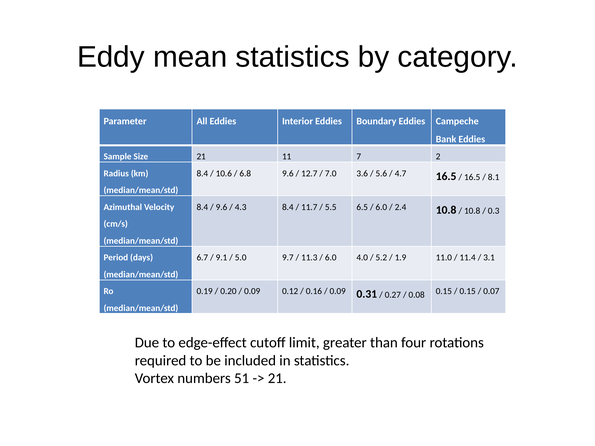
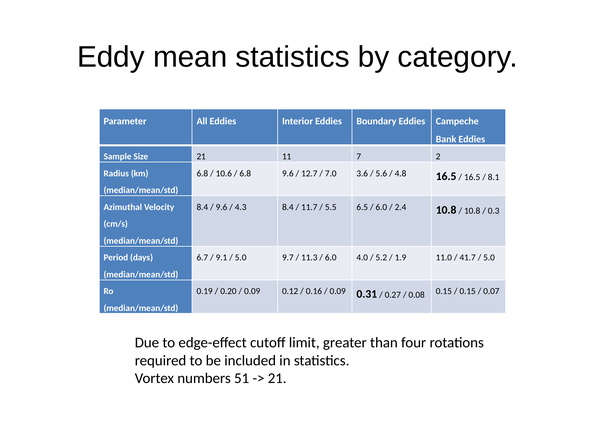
8.4: 8.4 -> 6.8 (202, 174)
4.7: 4.7 -> 4.8 (401, 174)
11.4: 11.4 -> 41.7 (468, 258)
3.1: 3.1 -> 5.0 (489, 258)
